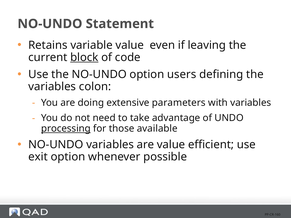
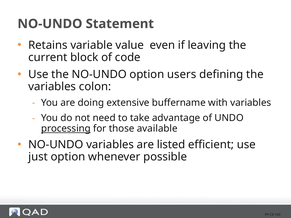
block underline: present -> none (84, 57)
parameters: parameters -> buffername (179, 103)
are value: value -> listed (171, 145)
exit: exit -> just (38, 157)
